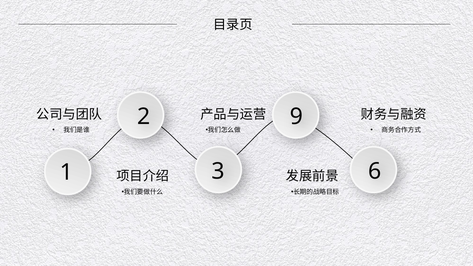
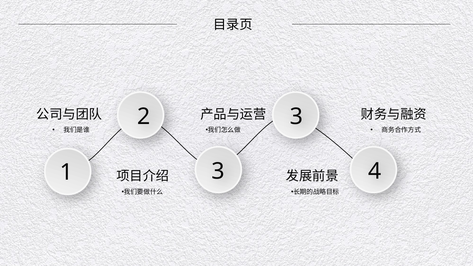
2 9: 9 -> 3 (296, 117)
6: 6 -> 4 (375, 171)
